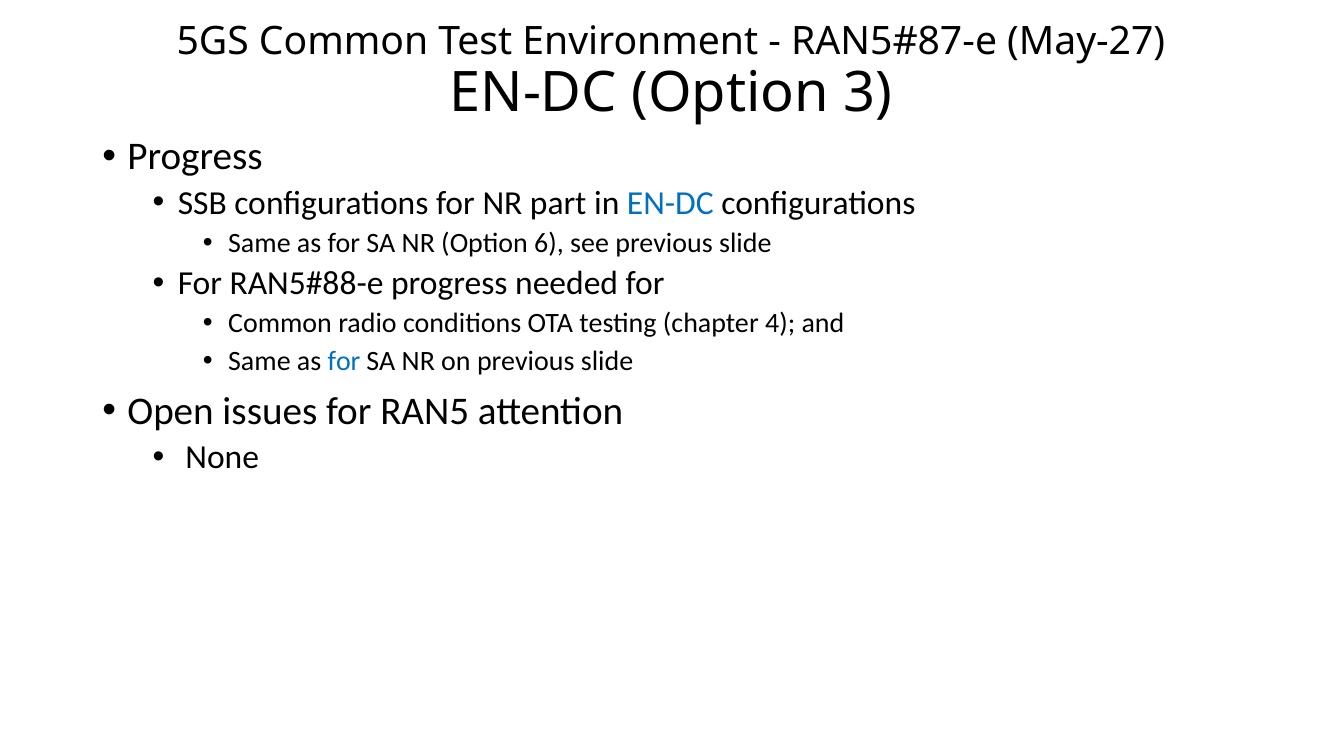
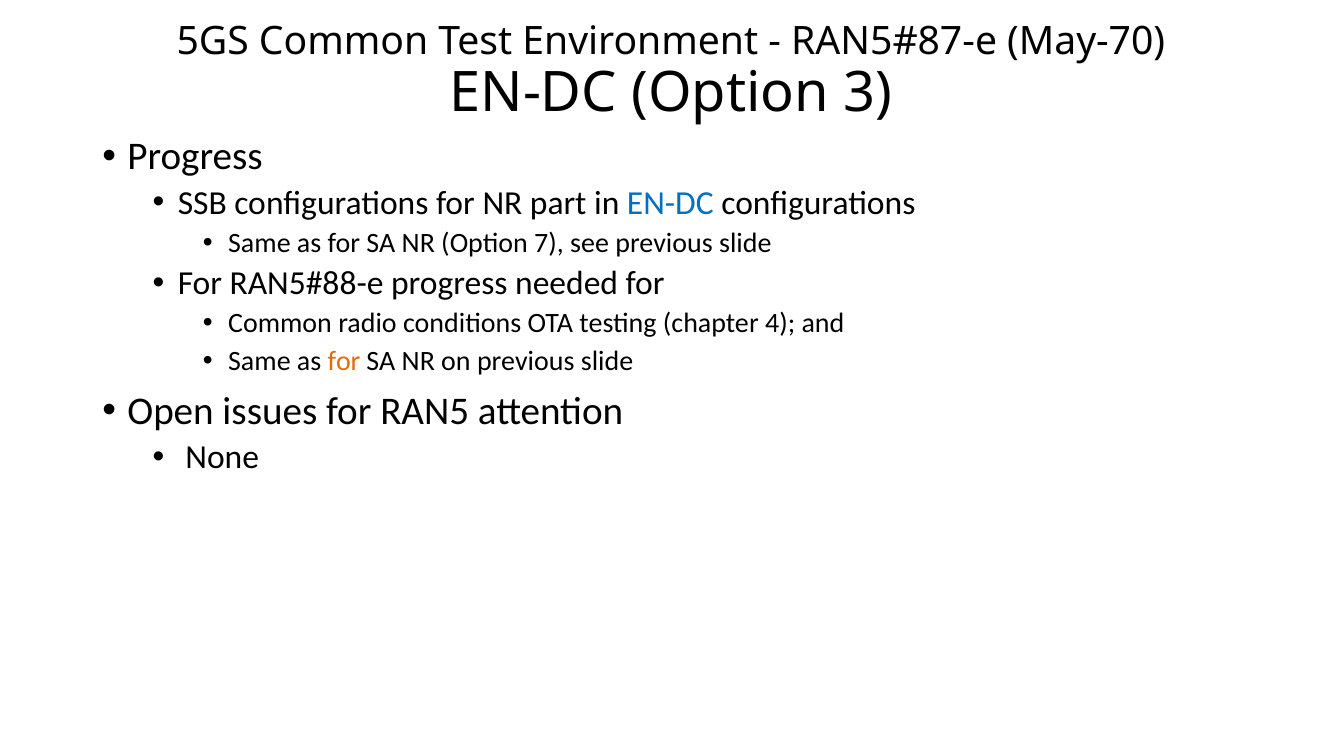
May-27: May-27 -> May-70 (1086, 41)
6: 6 -> 7 (549, 243)
for colour: blue -> orange (344, 361)
